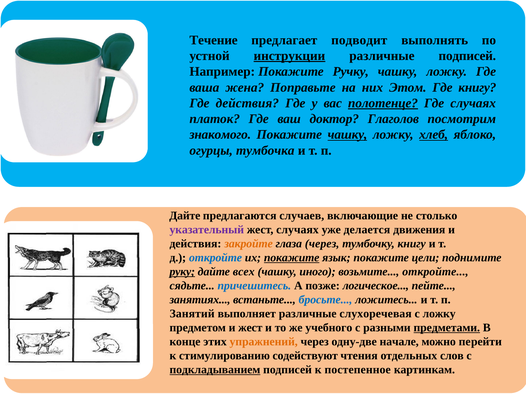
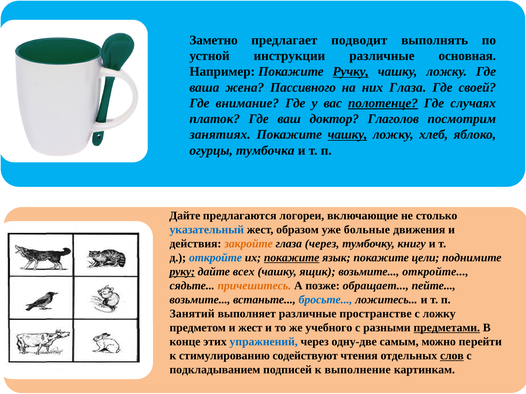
Течение: Течение -> Заметно (214, 40)
инструкции underline: present -> none (289, 56)
различные подписей: подписей -> основная (467, 56)
Ручку underline: none -> present (351, 72)
Поправьте: Поправьте -> Пассивного (303, 87)
них Этом: Этом -> Глаза (408, 87)
Где книгу: книгу -> своей (477, 87)
Где действия: действия -> внимание (247, 103)
знакомого: знакомого -> занятиях (220, 135)
хлеб underline: present -> none (434, 135)
случаев: случаев -> логореи (302, 216)
указательный colour: purple -> blue (207, 230)
жест случаях: случаях -> образом (298, 230)
делается: делается -> больные (367, 230)
иного: иного -> ящик (317, 272)
причешитесь colour: blue -> orange (254, 286)
логическое: логическое -> обращает (376, 286)
занятиях: занятиях -> возьмите (200, 300)
слухоречевая: слухоречевая -> пространстве (376, 314)
упражнений colour: orange -> blue (264, 342)
начале: начале -> самым (399, 342)
слов underline: none -> present (452, 356)
подкладыванием underline: present -> none (215, 370)
постепенное: постепенное -> выполнение (358, 370)
